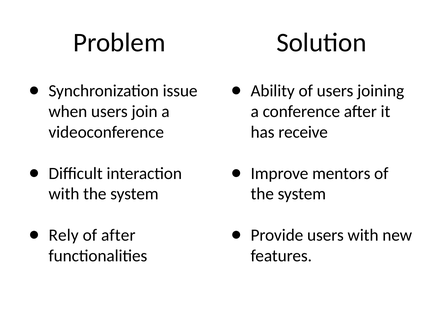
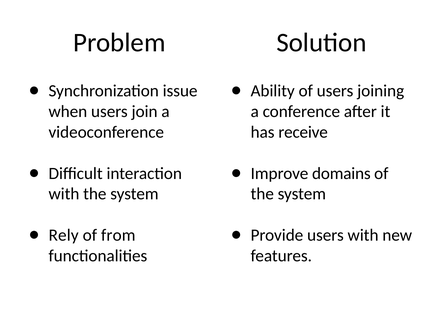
mentors: mentors -> domains (341, 173)
of after: after -> from (118, 235)
